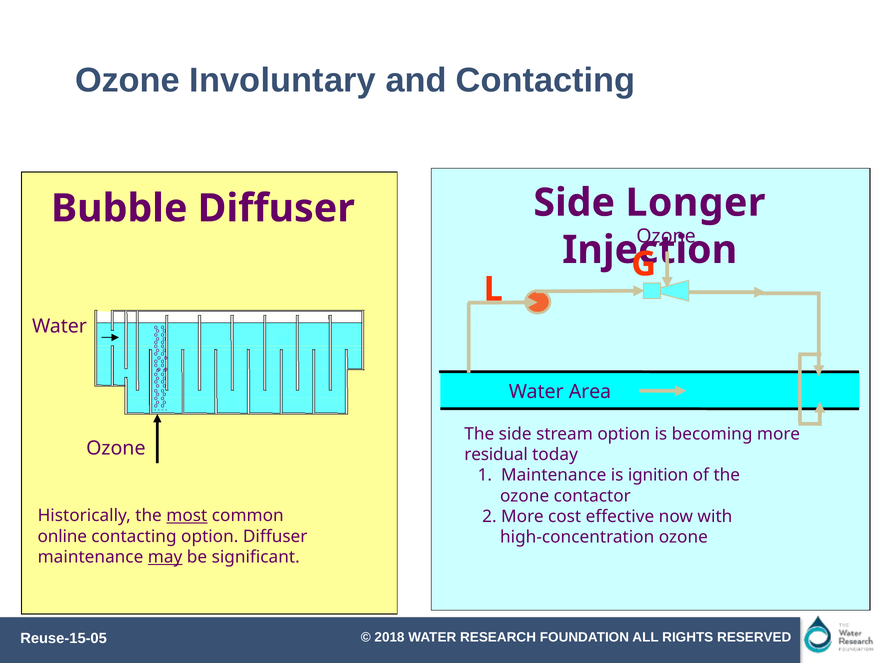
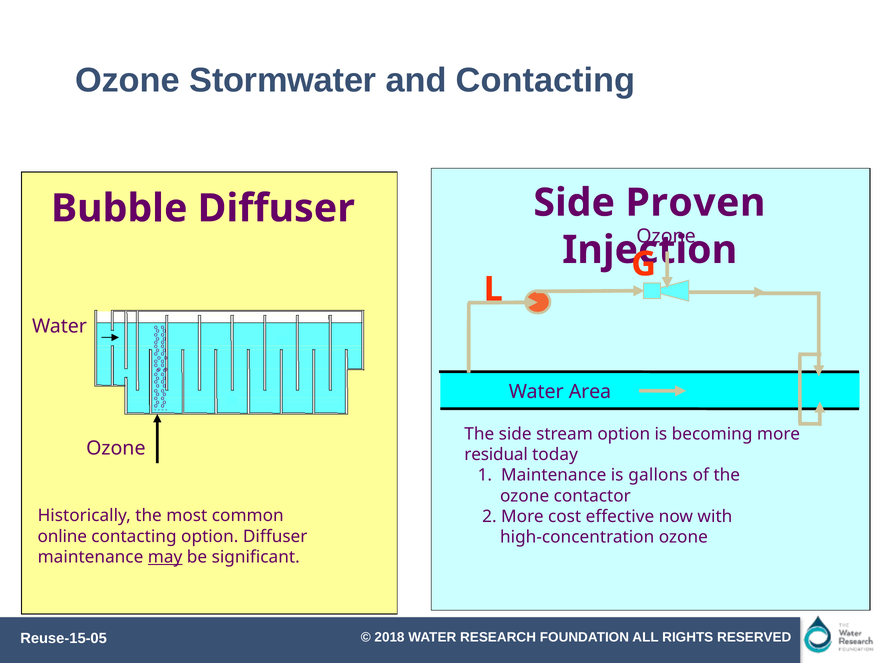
Involuntary: Involuntary -> Stormwater (283, 81)
Longer: Longer -> Proven (695, 203)
ignition: ignition -> gallons (658, 475)
most underline: present -> none (187, 516)
